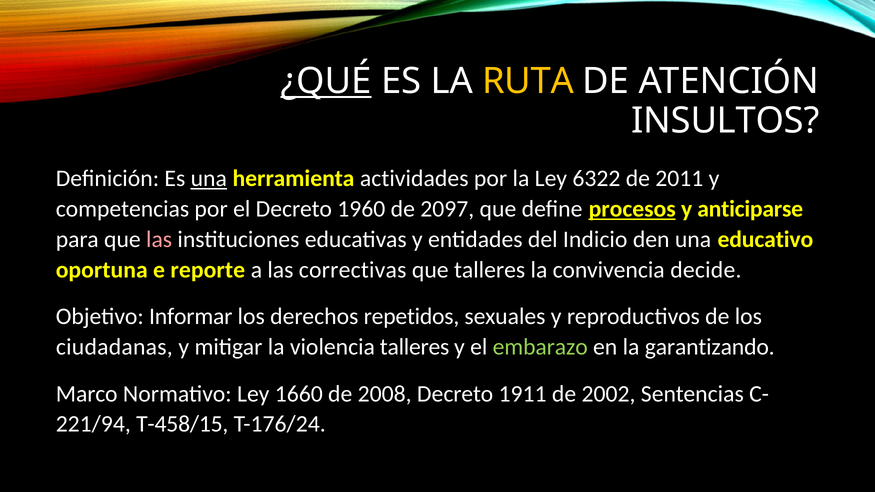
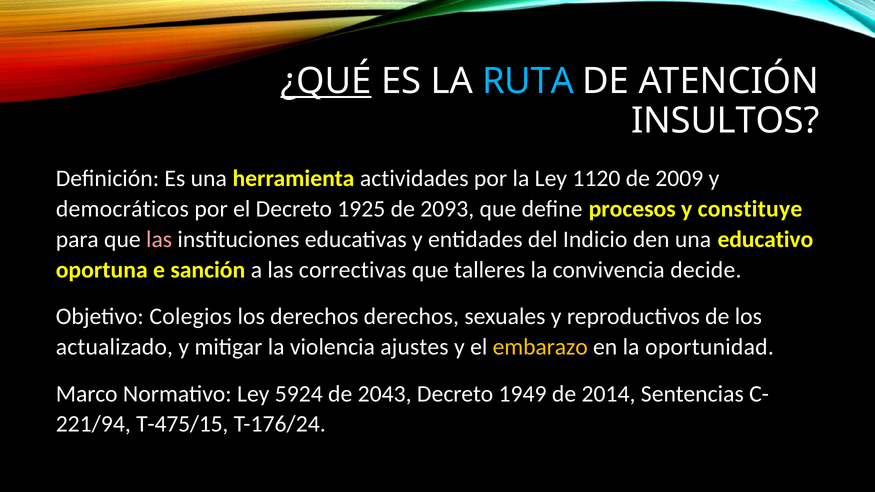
RUTA colour: yellow -> light blue (528, 81)
una underline: present -> none (209, 179)
6322: 6322 -> 1120 (596, 179)
2011: 2011 -> 2009 (679, 179)
competencias: competencias -> democráticos (122, 209)
1960: 1960 -> 1925 (361, 209)
2097: 2097 -> 2093 (447, 209)
procesos underline: present -> none (632, 209)
anticiparse: anticiparse -> constituye (750, 209)
reporte: reporte -> sanción (208, 270)
Informar: Informar -> Colegios (191, 317)
derechos repetidos: repetidos -> derechos (411, 317)
ciudadanas: ciudadanas -> actualizado (114, 347)
violencia talleres: talleres -> ajustes (414, 347)
embarazo colour: light green -> yellow (540, 347)
garantizando: garantizando -> oportunidad (710, 347)
1660: 1660 -> 5924 (299, 394)
2008: 2008 -> 2043 (385, 394)
1911: 1911 -> 1949 (523, 394)
2002: 2002 -> 2014 (609, 394)
T-458/15: T-458/15 -> T-475/15 (182, 424)
